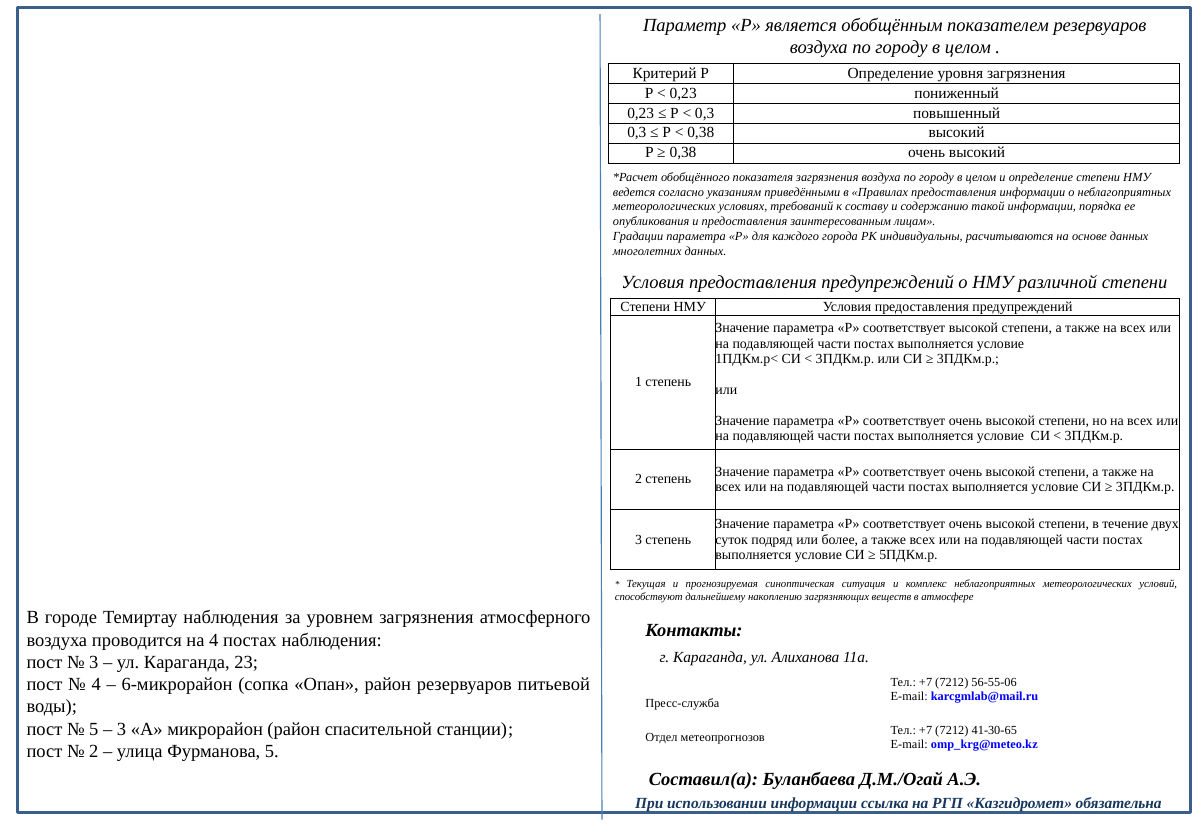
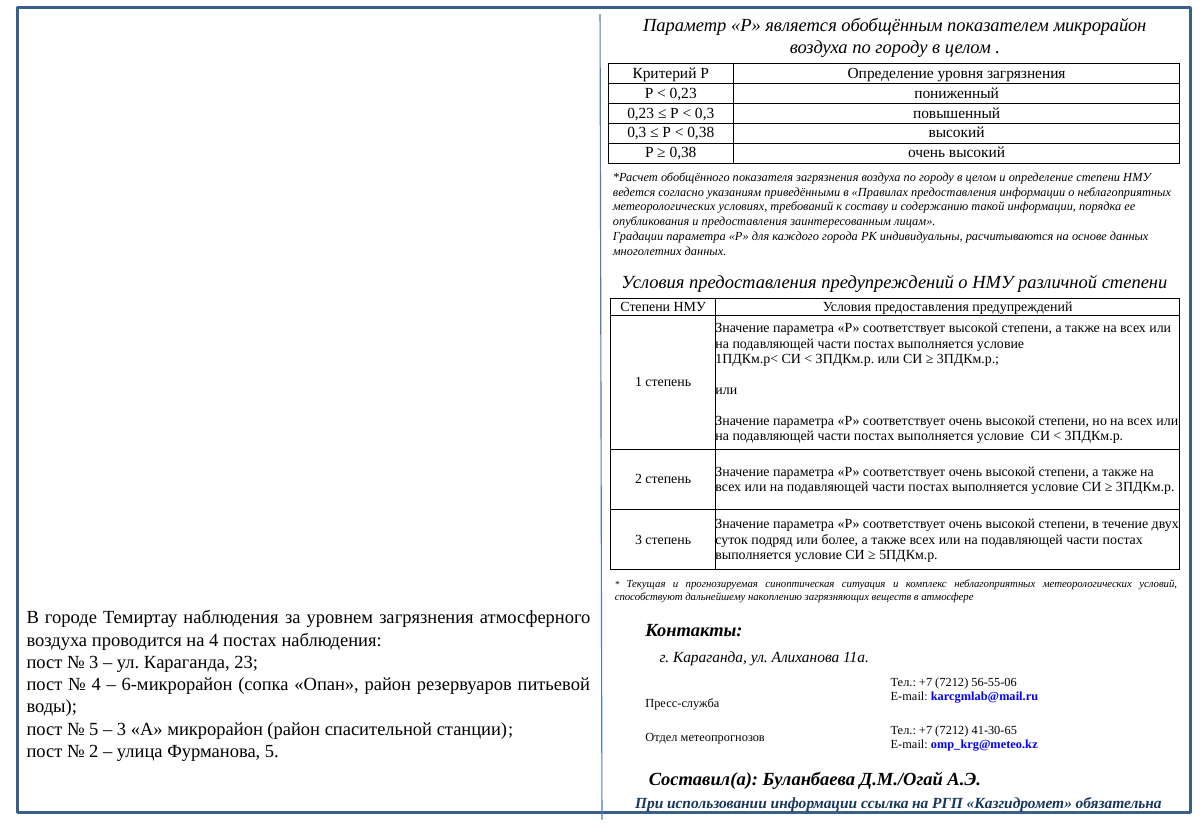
показателем резервуаров: резервуаров -> микрорайон (1100, 25)
